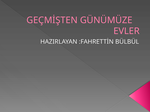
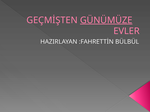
GÜNÜMÜZE underline: none -> present (106, 20)
